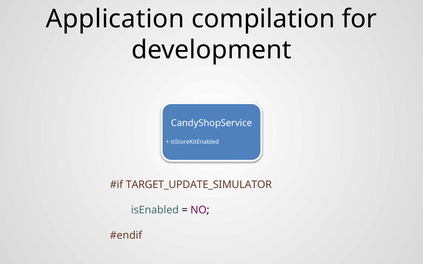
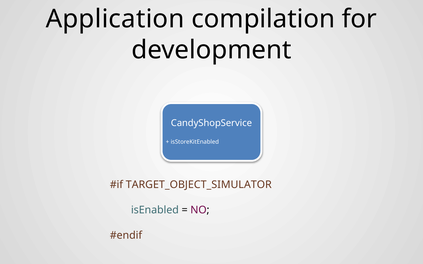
TARGET_UPDATE_SIMULATOR: TARGET_UPDATE_SIMULATOR -> TARGET_OBJECT_SIMULATOR (199, 185)
